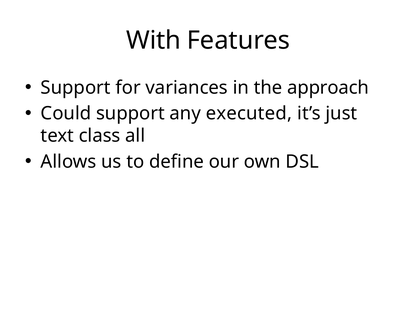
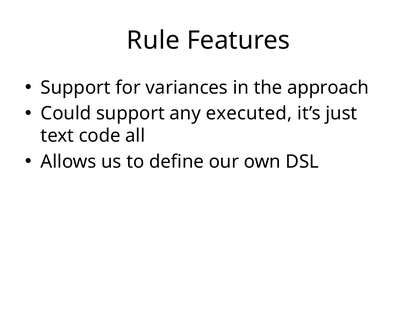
With: With -> Rule (153, 40)
class: class -> code (100, 136)
